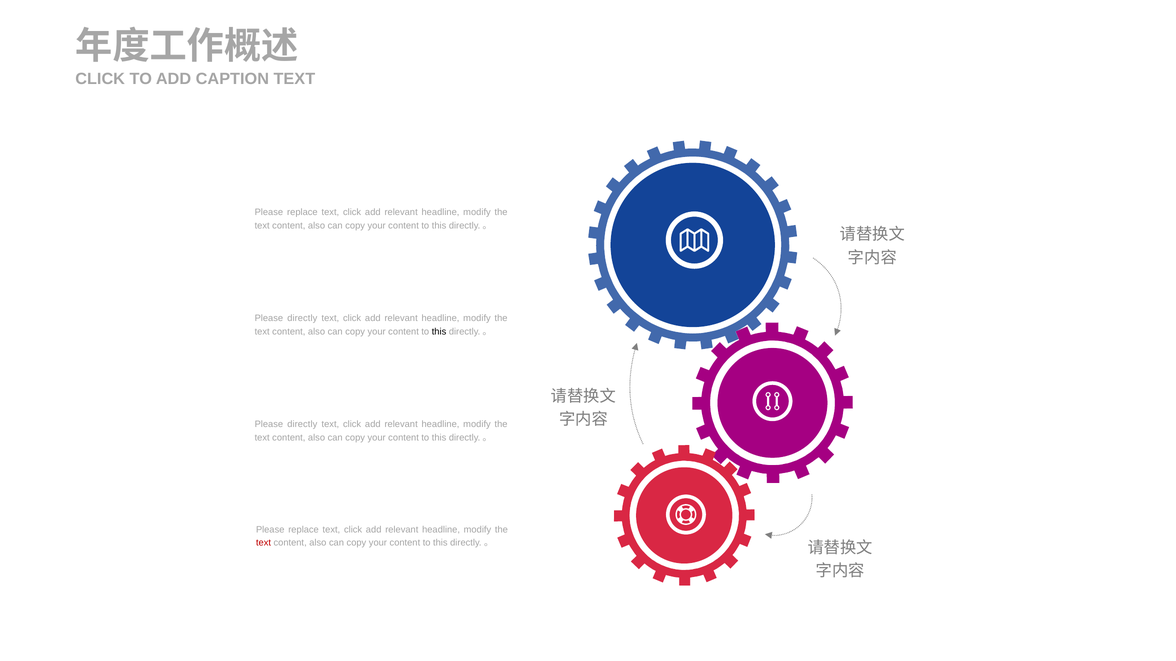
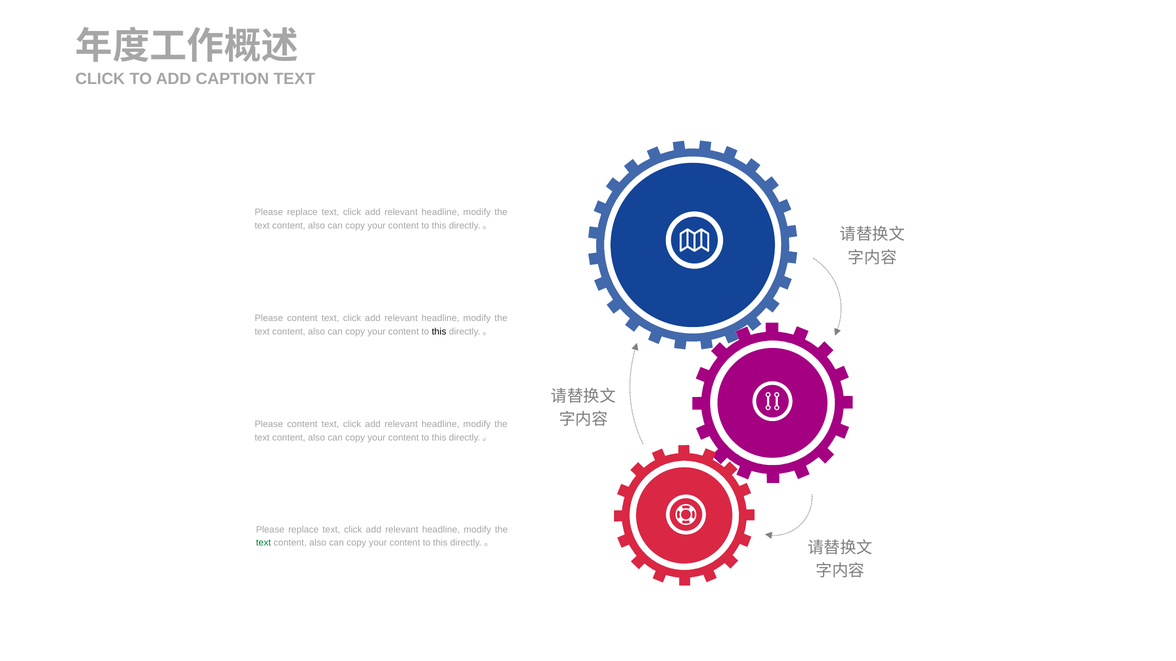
directly: directly -> content (302, 319)
directly: directly -> content (302, 425)
text colour: red -> green (263, 543)
